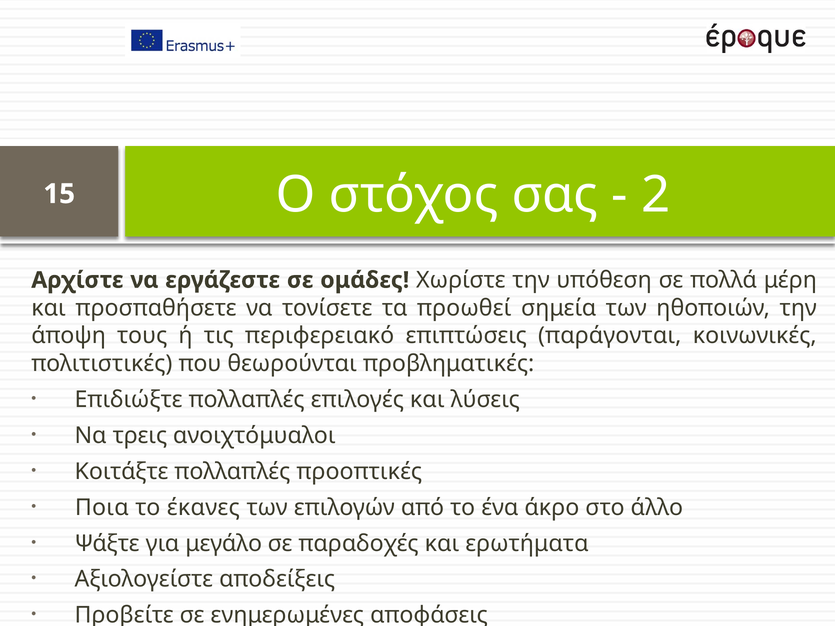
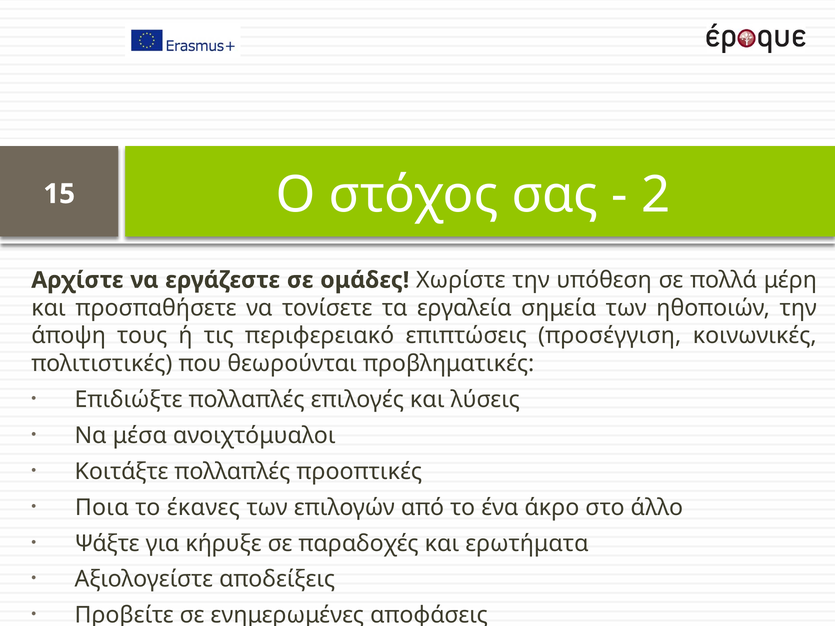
προωθεί: προωθεί -> εργαλεία (464, 308)
παράγονται: παράγονται -> προσέγγιση (610, 336)
τρεις: τρεις -> μέσα (140, 436)
μεγάλο: μεγάλο -> κήρυξε (224, 544)
